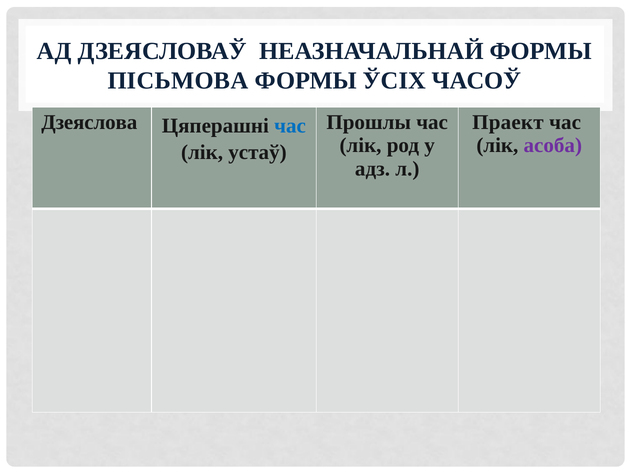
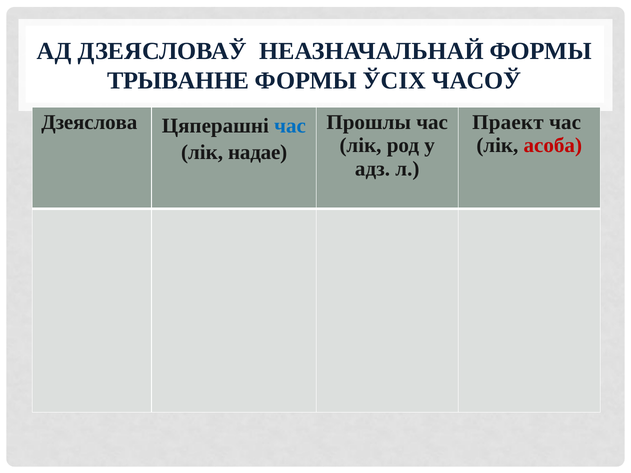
ПІСЬМОВА: ПІСЬМОВА -> ТРЫВАННЕ (178, 80)
асоба colour: purple -> red (553, 146)
устаў: устаў -> надае (258, 153)
